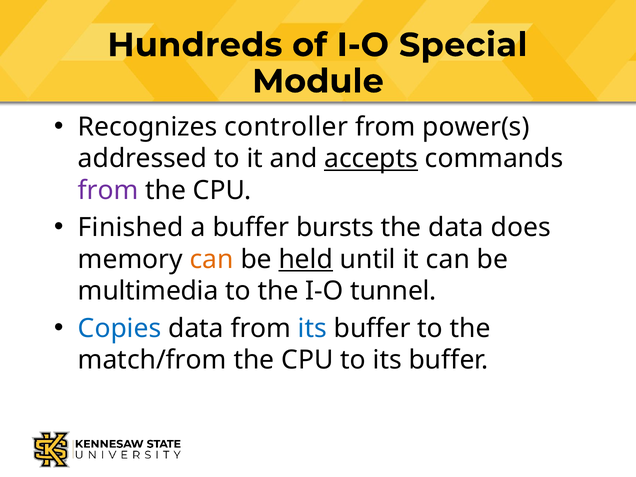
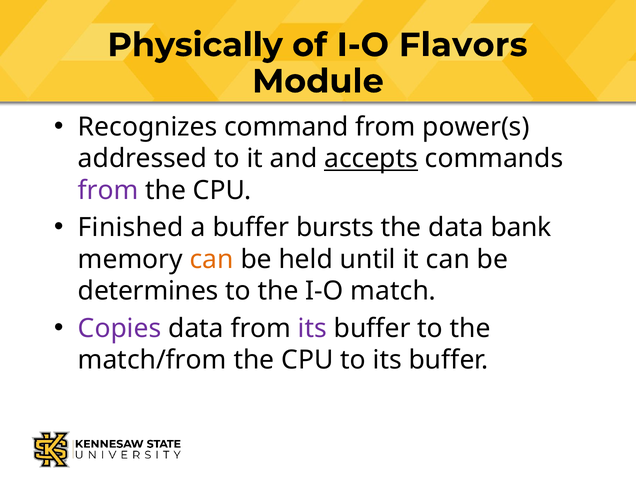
Hundreds: Hundreds -> Physically (195, 45)
Special: Special -> Flavors (463, 45)
controller: controller -> command (286, 127)
does: does -> bank (521, 228)
held underline: present -> none (306, 259)
multimedia: multimedia -> determines (148, 291)
tunnel: tunnel -> match (393, 291)
Copies colour: blue -> purple (120, 328)
its colour: blue -> purple (312, 328)
